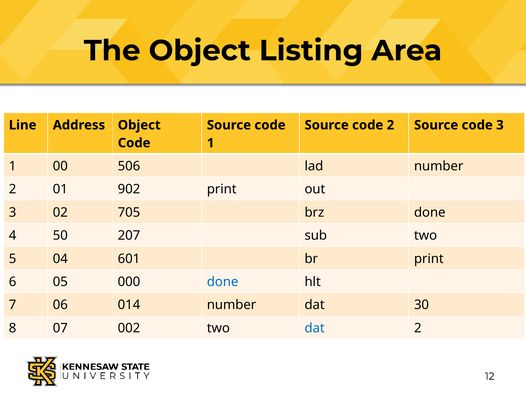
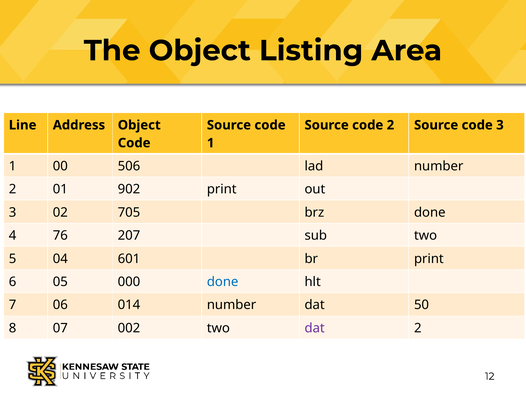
50: 50 -> 76 (60, 236)
30: 30 -> 50 (422, 305)
dat colour: blue -> purple (315, 329)
